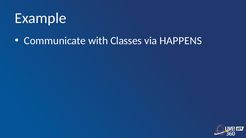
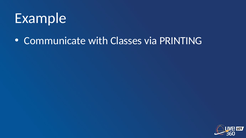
HAPPENS: HAPPENS -> PRINTING (181, 41)
